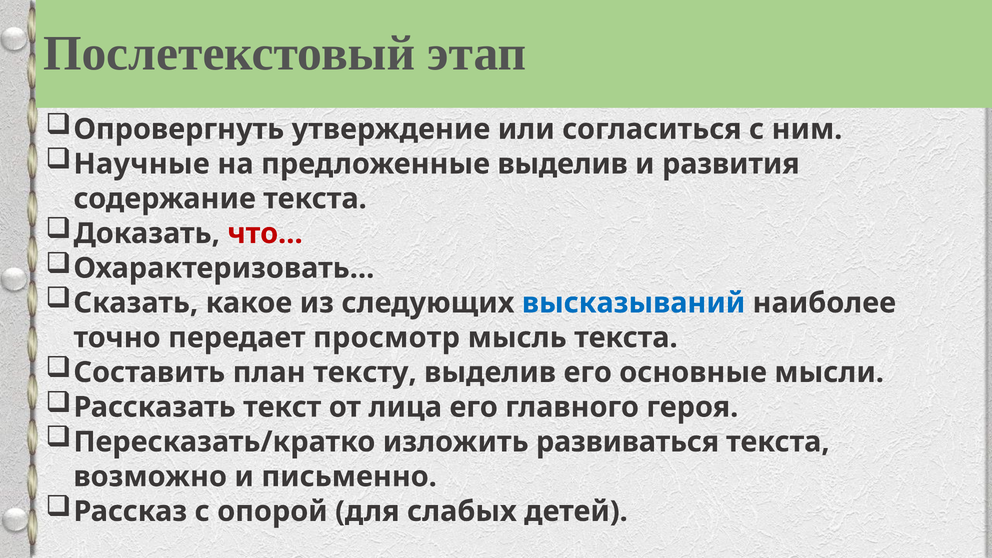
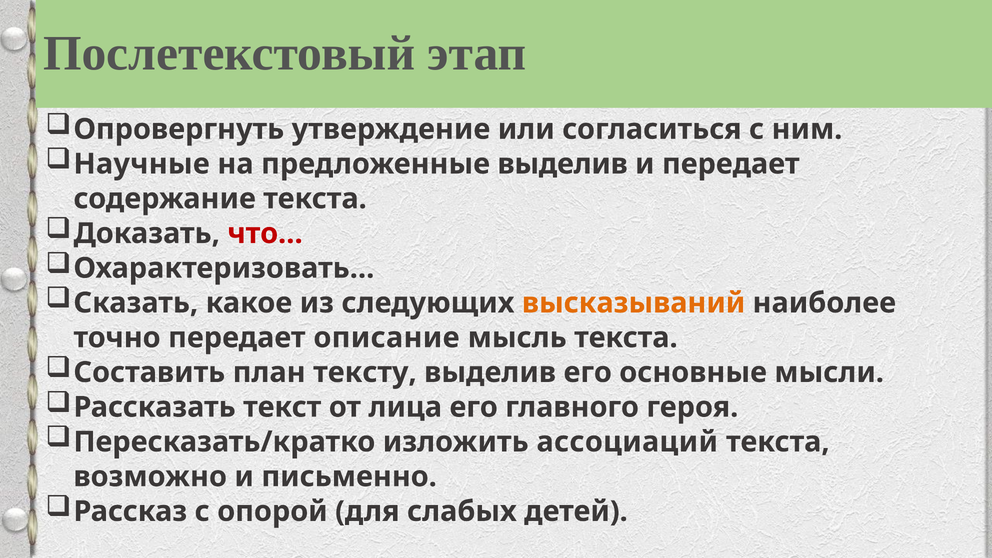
и развития: развития -> передает (731, 164)
высказываний colour: blue -> orange (634, 303)
просмотр: просмотр -> описание (386, 338)
развиваться: развиваться -> ассоциаций (627, 442)
